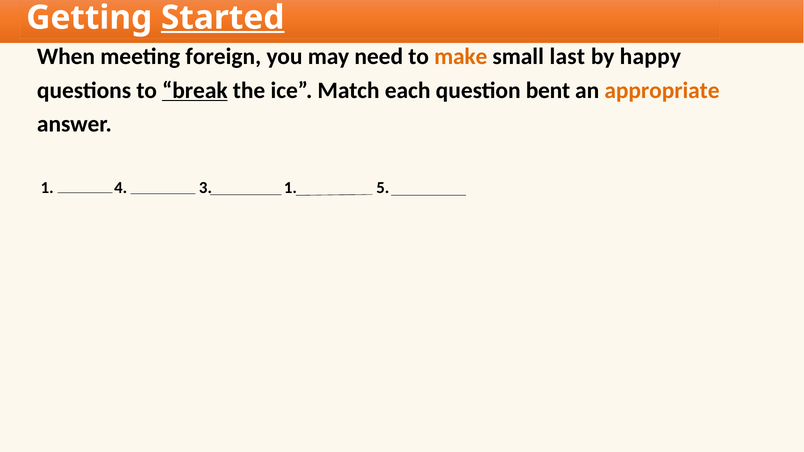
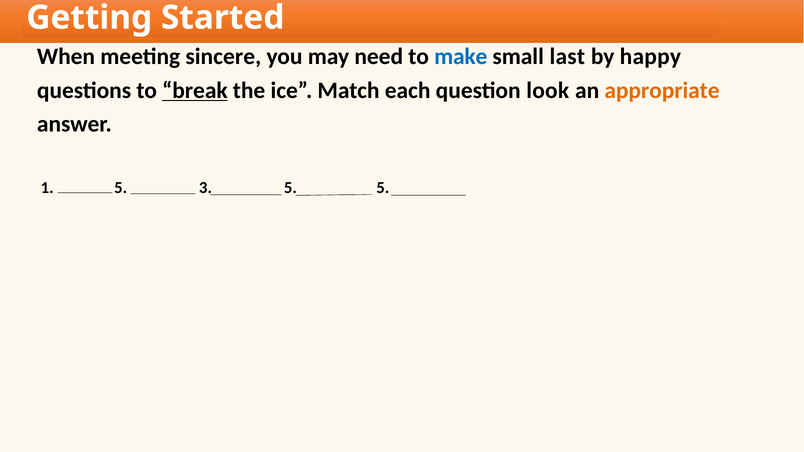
Started underline: present -> none (223, 18)
foreign: foreign -> sincere (223, 57)
make colour: orange -> blue (461, 57)
bent: bent -> look (548, 90)
1 4: 4 -> 5 (121, 188)
3 1: 1 -> 5 (290, 188)
